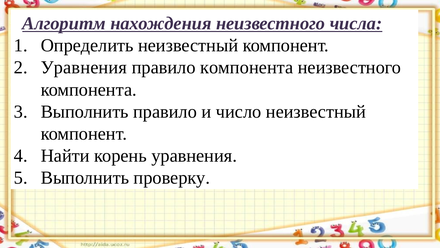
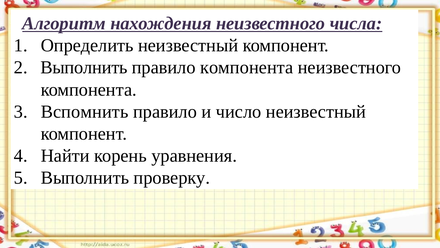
Уравнения: Уравнения -> Выполнить (84, 67)
Выполнить: Выполнить -> Вспомнить (85, 111)
